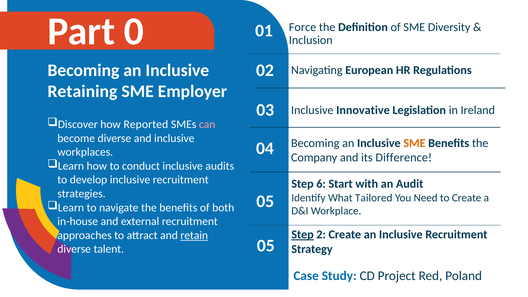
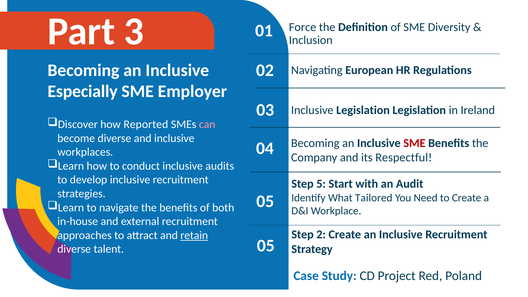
0: 0 -> 3 (134, 32)
Retaining: Retaining -> Especially (83, 91)
Inclusive Innovative: Innovative -> Legislation (363, 110)
SME colour: orange -> red (414, 143)
Difference: Difference -> Respectful (404, 158)
6: 6 -> 5 (321, 184)
Step underline: present -> none (303, 235)
